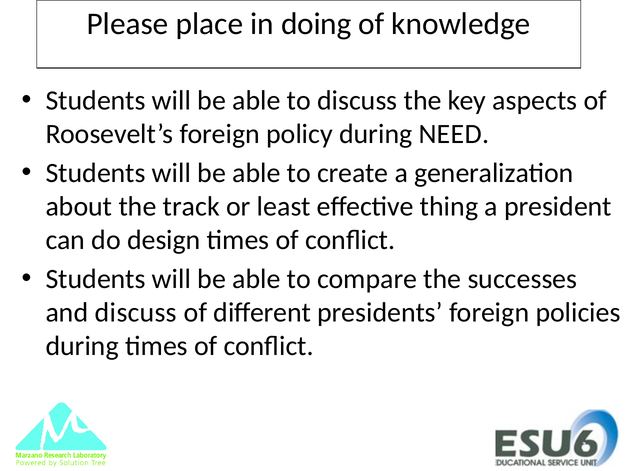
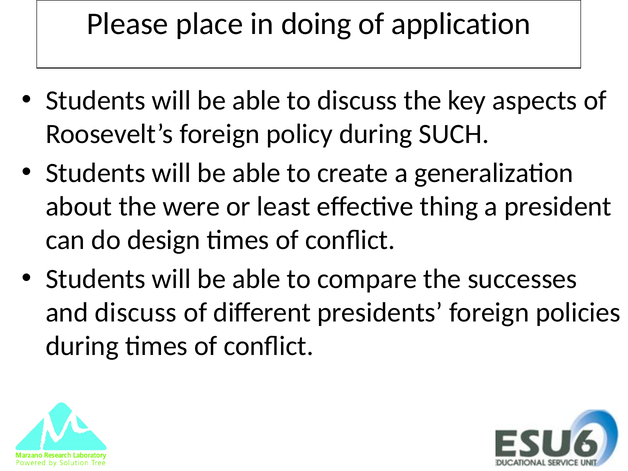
knowledge: knowledge -> application (461, 24)
NEED: NEED -> SUCH (454, 134)
track: track -> were (191, 206)
